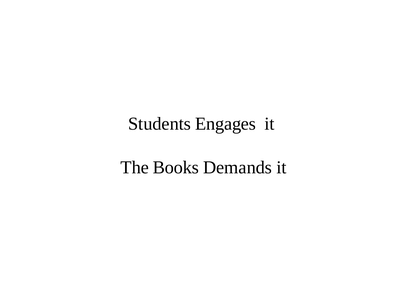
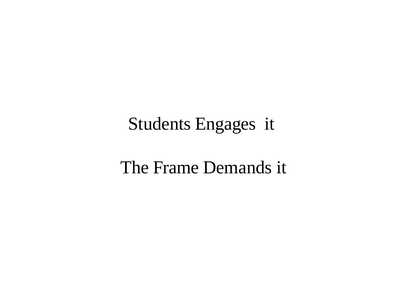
Books: Books -> Frame (176, 168)
